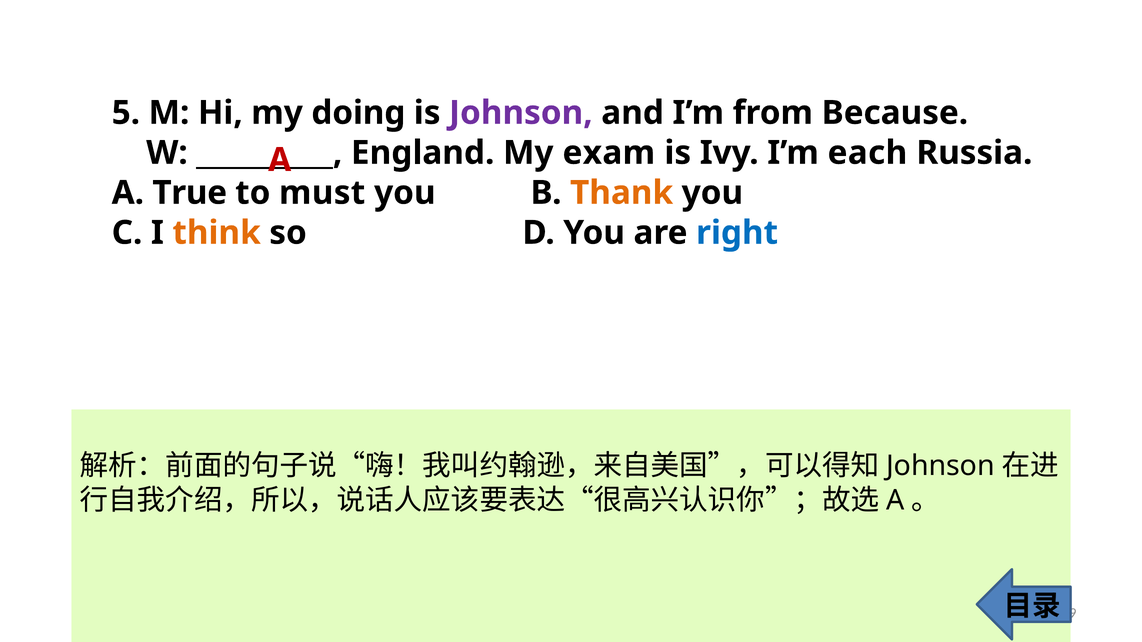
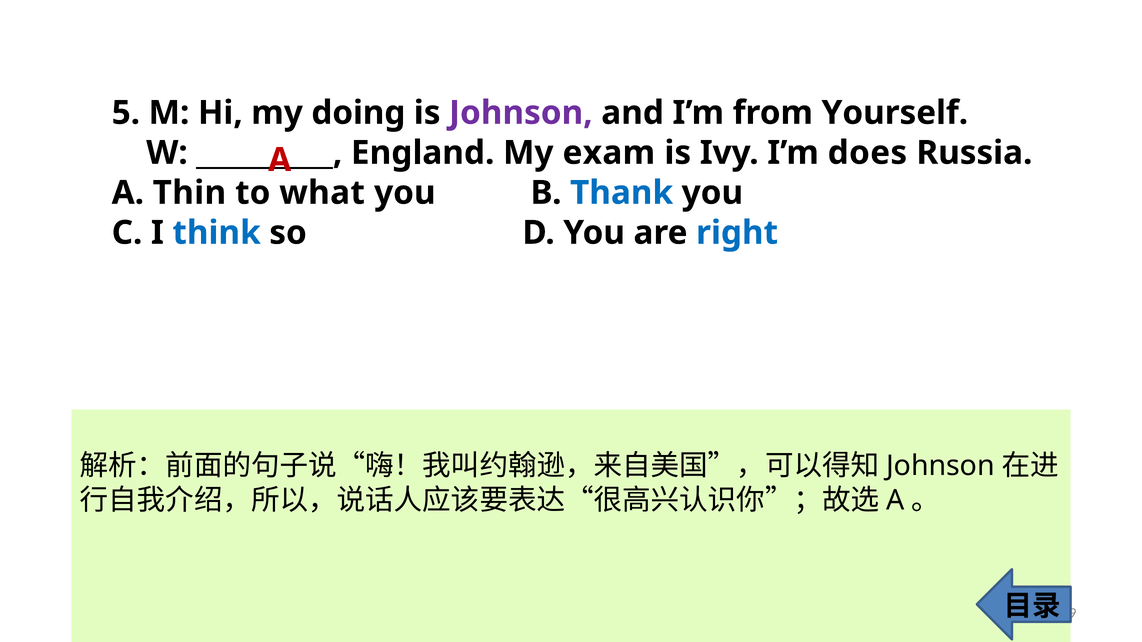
Because: Because -> Yourself (895, 113)
each: each -> does (867, 153)
True: True -> Thin (189, 193)
must: must -> what (322, 193)
Thank colour: orange -> blue (622, 193)
think colour: orange -> blue (217, 233)
